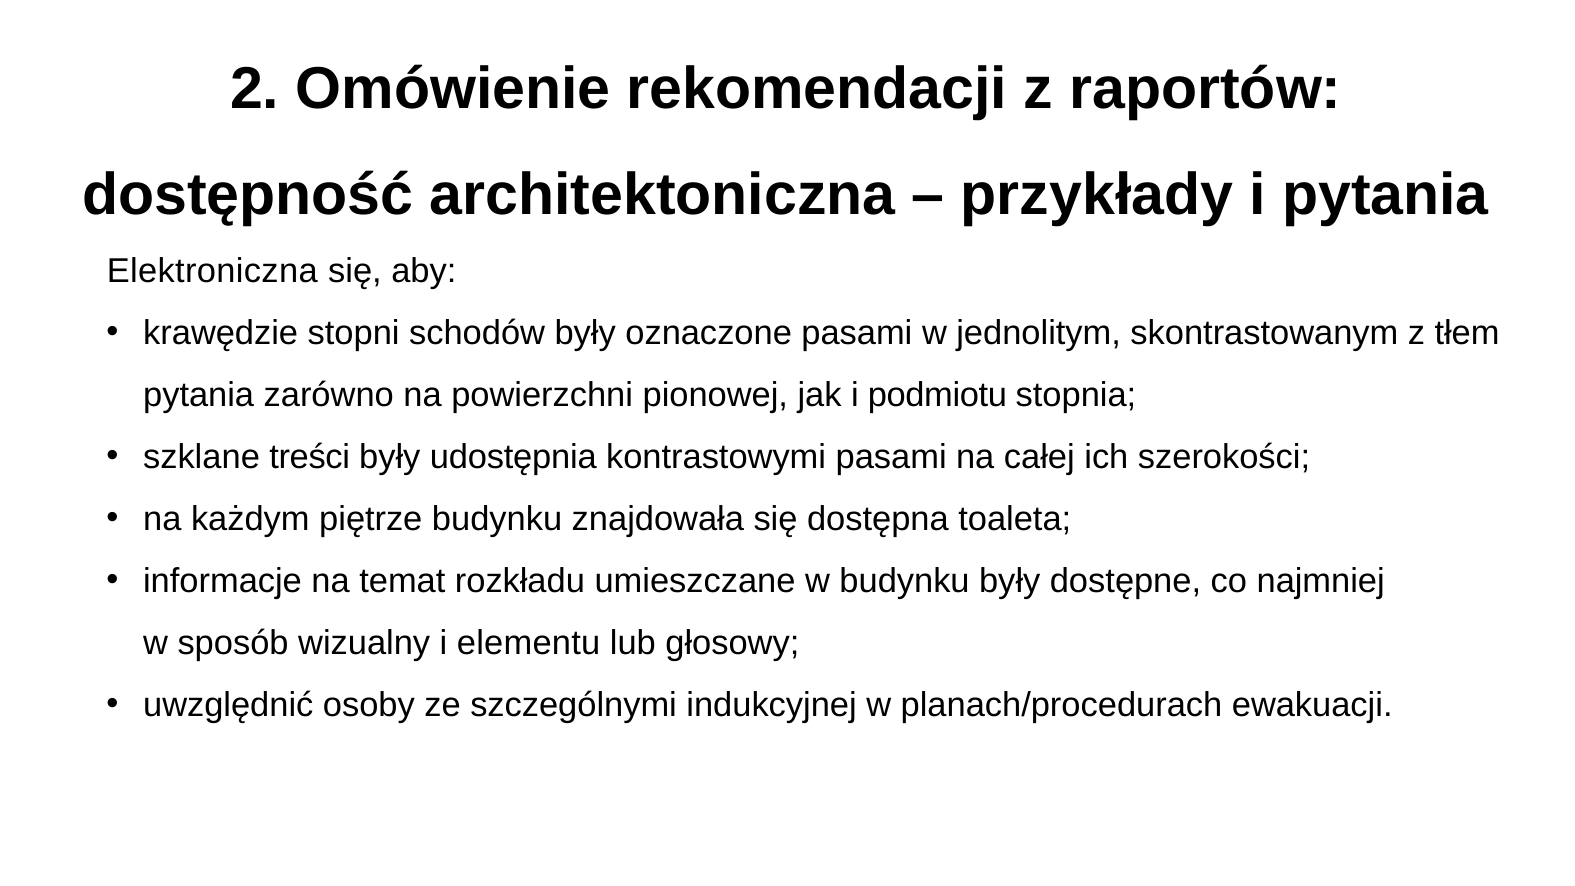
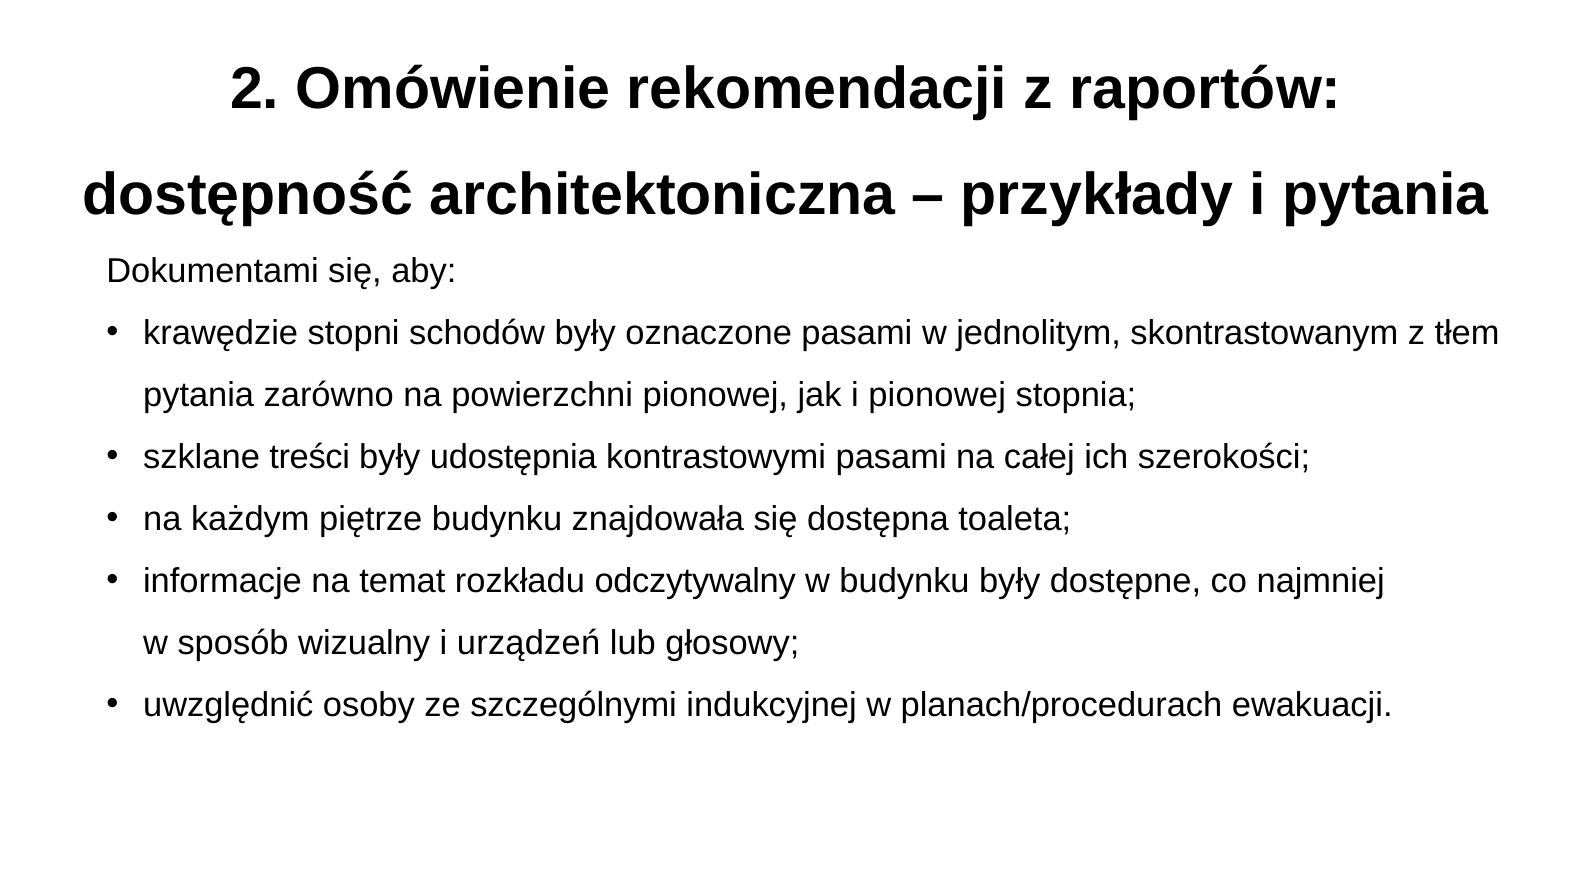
Elektroniczna: Elektroniczna -> Dokumentami (212, 271)
i podmiotu: podmiotu -> pionowej (937, 395)
umieszczane: umieszczane -> odczytywalny (695, 581)
elementu: elementu -> urządzeń (529, 643)
